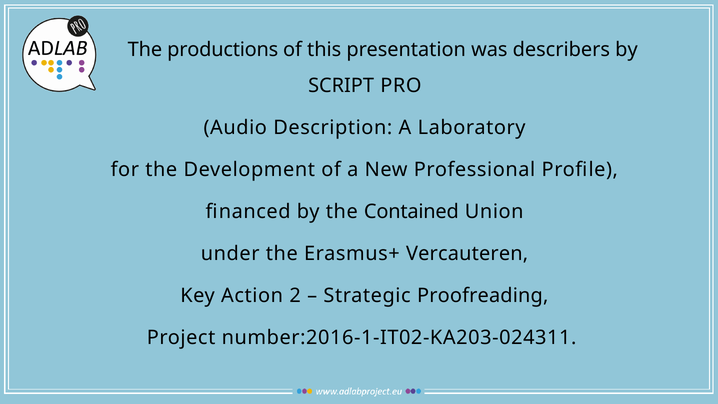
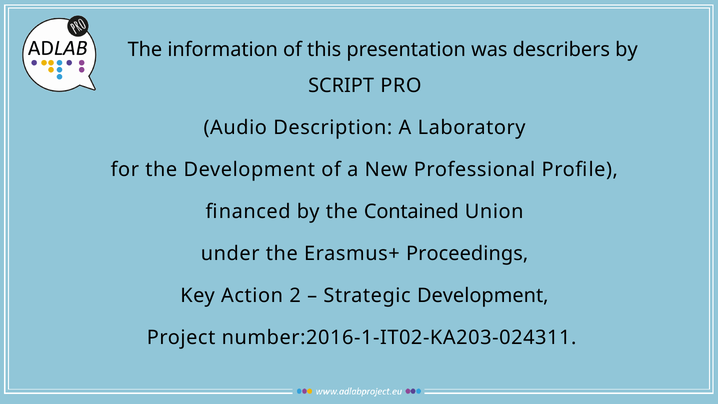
productions: productions -> information (223, 50)
Vercauteren: Vercauteren -> Proceedings (467, 254)
Strategic Proofreading: Proofreading -> Development (483, 296)
